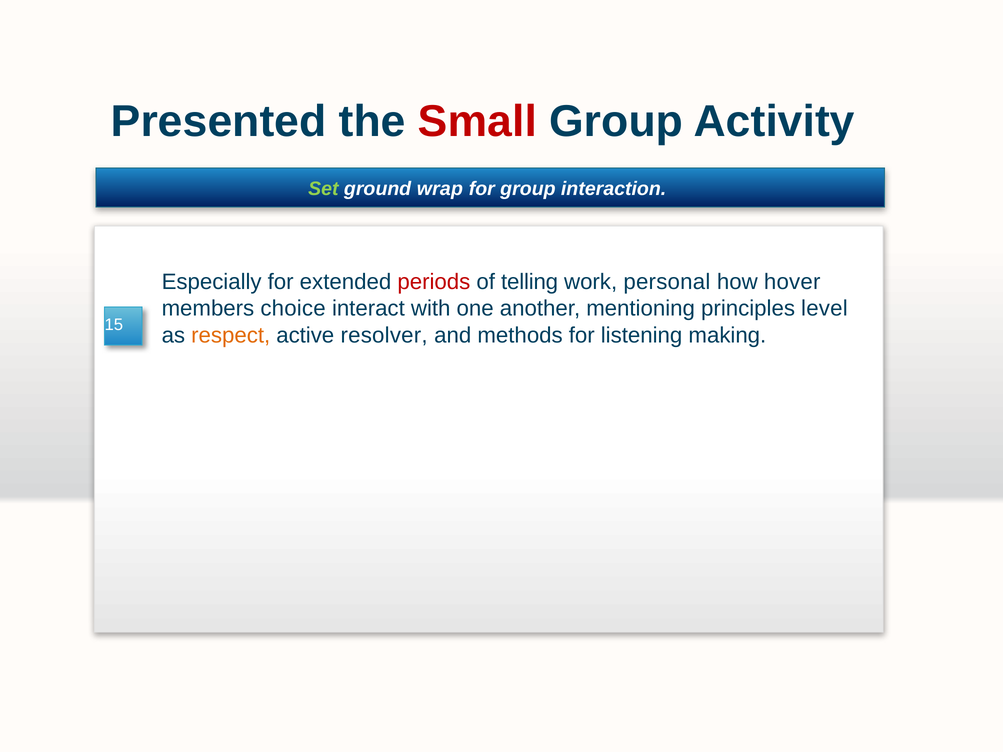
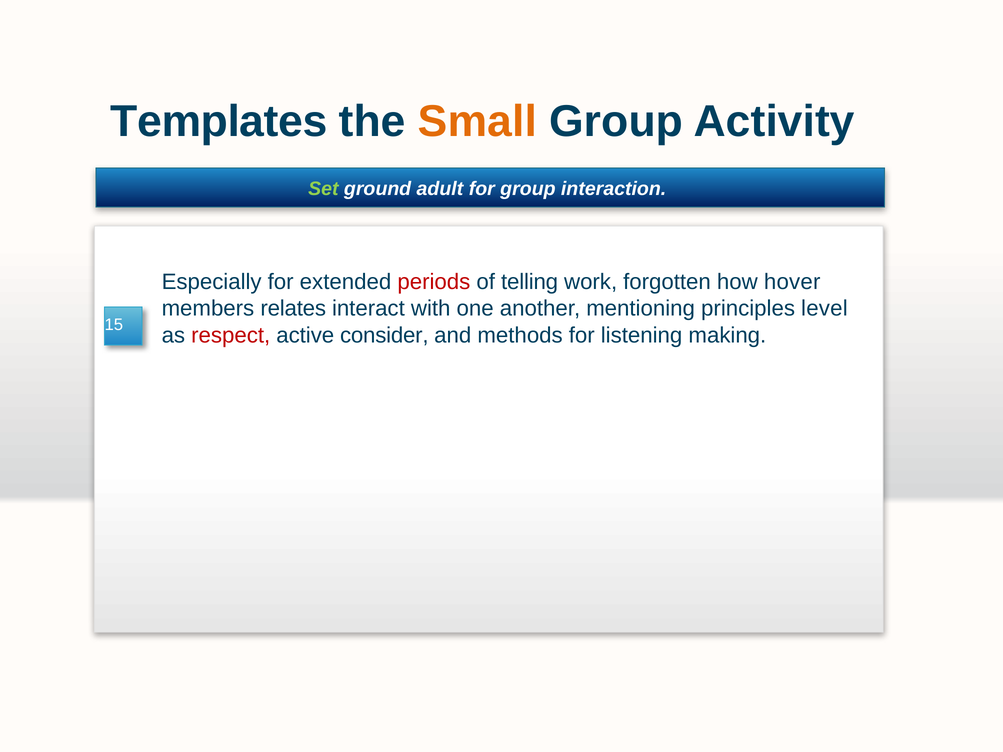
Presented: Presented -> Templates (219, 122)
Small colour: red -> orange (477, 122)
wrap: wrap -> adult (440, 189)
personal: personal -> forgotten (667, 282)
choice: choice -> relates (293, 309)
respect colour: orange -> red (231, 335)
resolver: resolver -> consider (384, 335)
